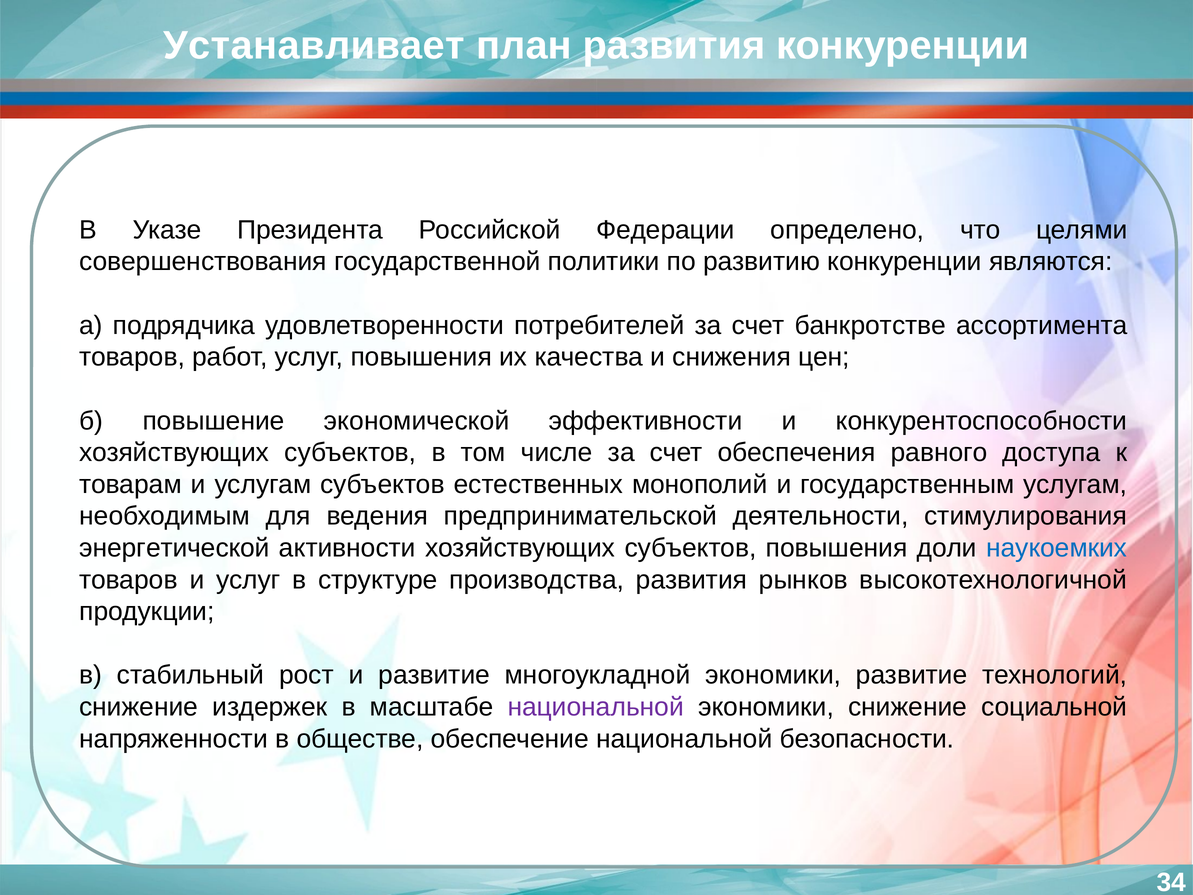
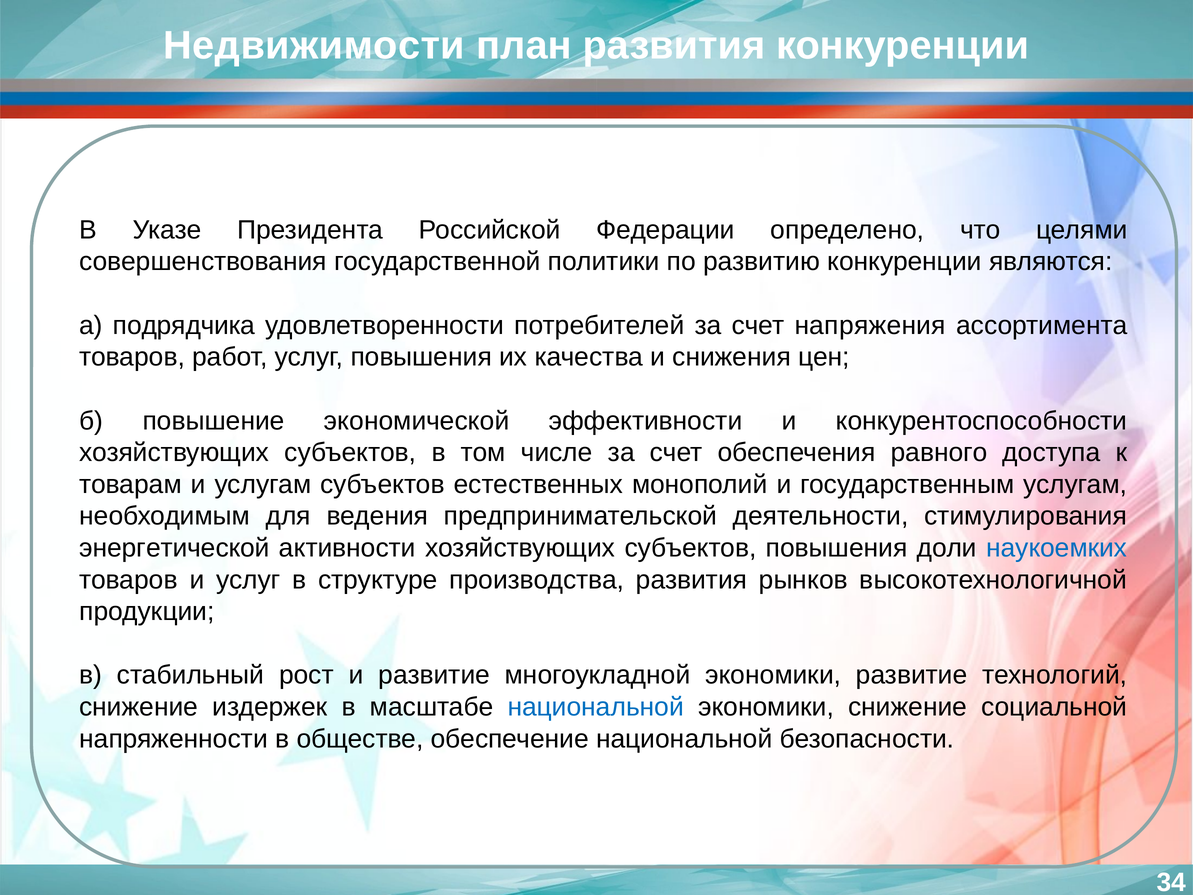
Устанавливает: Устанавливает -> Недвижимости (314, 46)
банкротстве: банкротстве -> напряжения (870, 325)
национальной colour: purple -> blue (596, 707)
